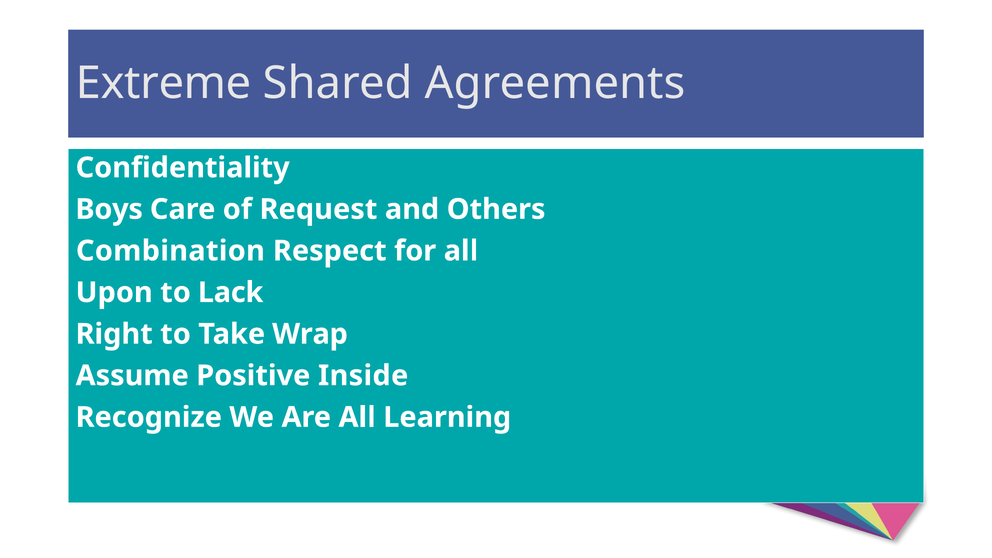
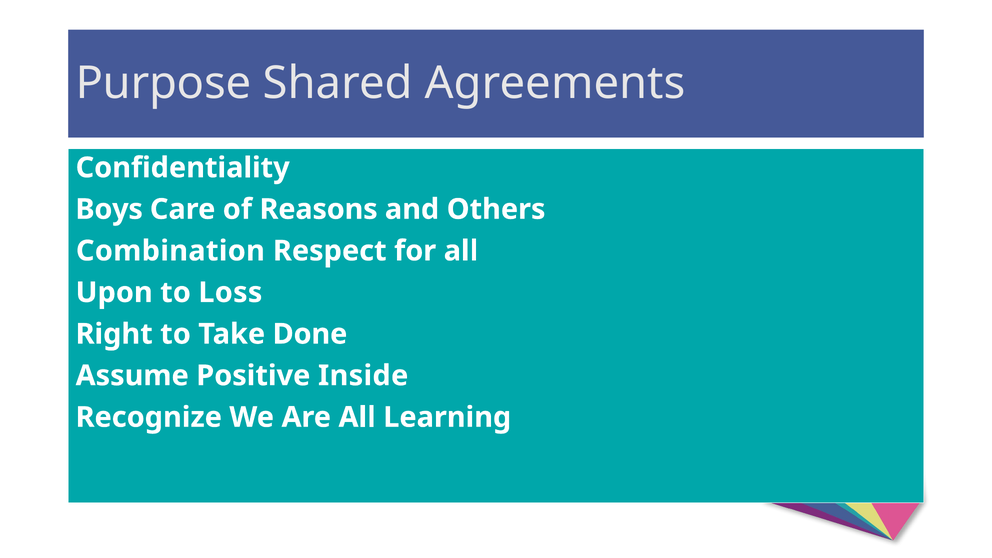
Extreme: Extreme -> Purpose (163, 83)
Request: Request -> Reasons (319, 209)
Lack: Lack -> Loss (230, 292)
Wrap: Wrap -> Done (310, 334)
